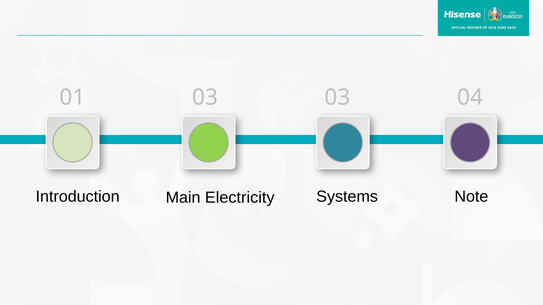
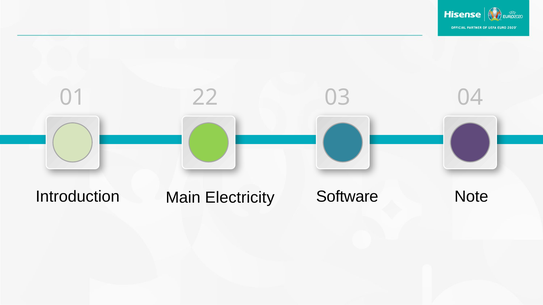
03: 03 -> 22 (205, 98)
Systems: Systems -> Software (347, 197)
